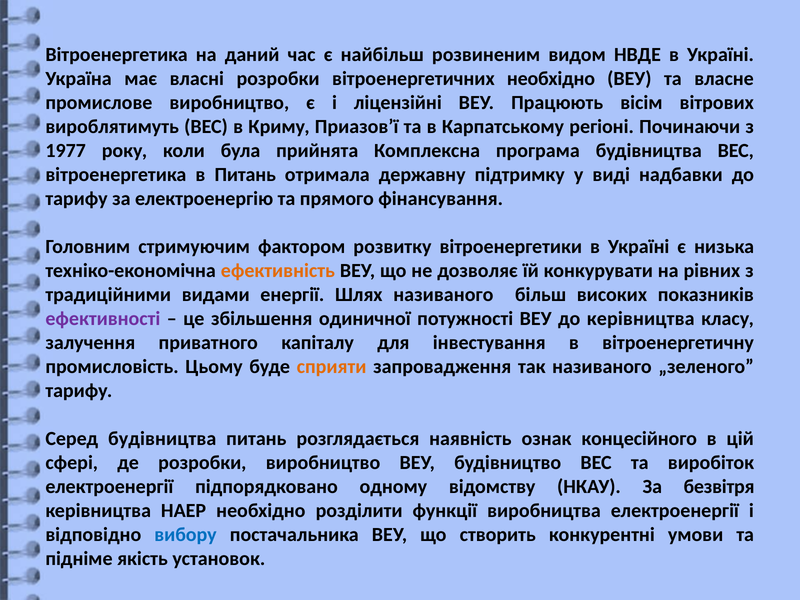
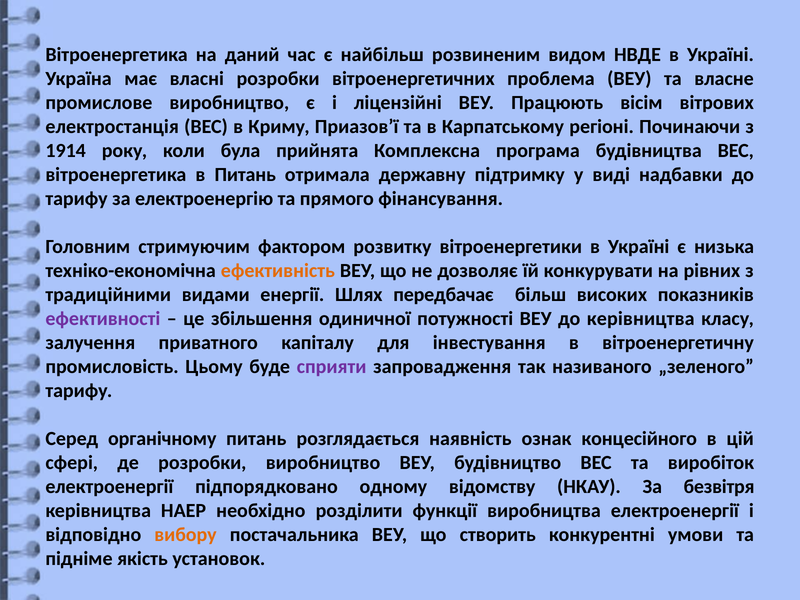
вітроенергетичних необхідно: необхідно -> проблема (551, 79)
вироблятимуть: вироблятимуть -> електростанція (112, 127)
1977: 1977 -> 1914 (66, 151)
Шлях називаного: називаного -> передбачає (443, 295)
сприяти colour: orange -> purple (332, 367)
Серед будівництва: будівництва -> органічному (162, 439)
вибору colour: blue -> orange (186, 535)
